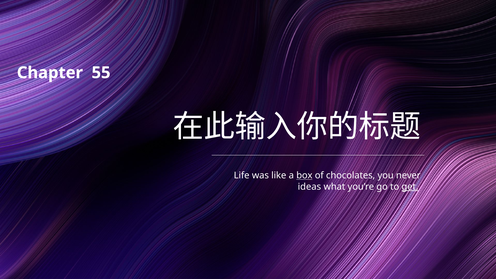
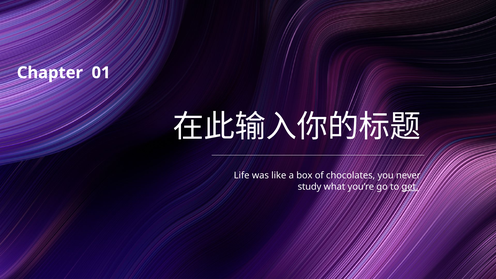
55: 55 -> 01 (101, 73)
box underline: present -> none (304, 175)
ideas: ideas -> study (310, 187)
